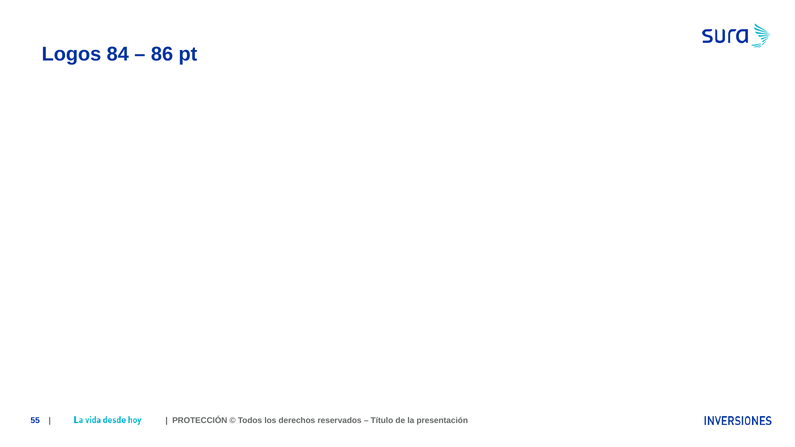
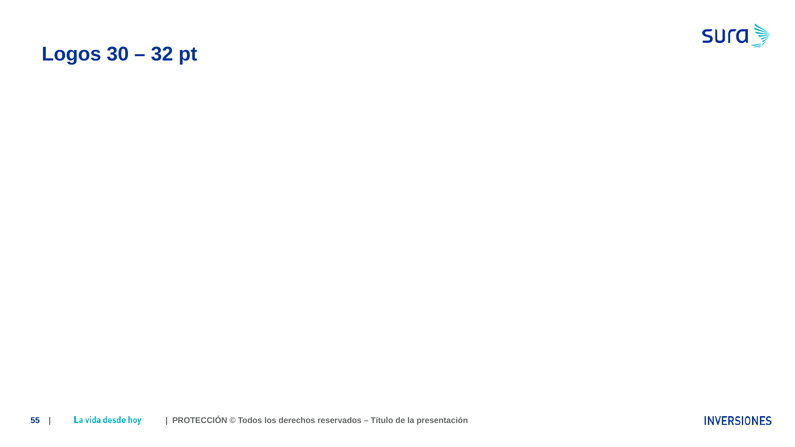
84: 84 -> 30 (118, 54)
86: 86 -> 32 (162, 54)
